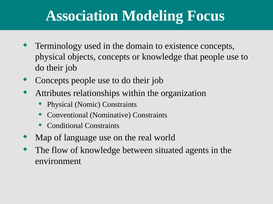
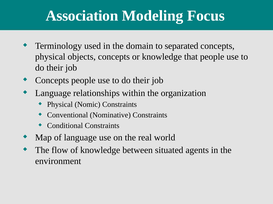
existence: existence -> separated (182, 46)
Attributes: Attributes -> Language (53, 93)
